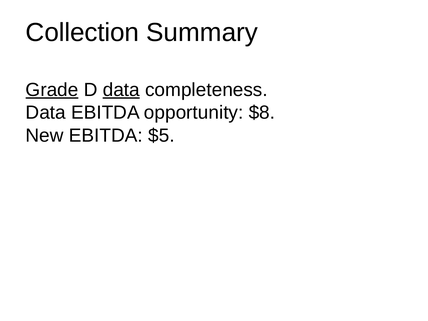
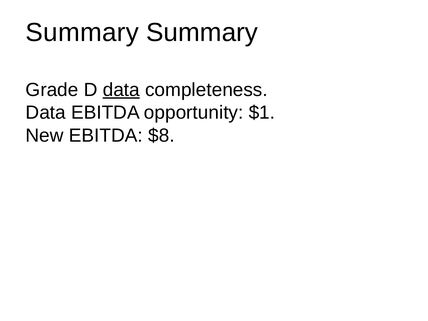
Collection: Collection -> Summary (82, 32)
Grade underline: present -> none (52, 90)
$8: $8 -> $1 (262, 113)
$5: $5 -> $8 (161, 135)
